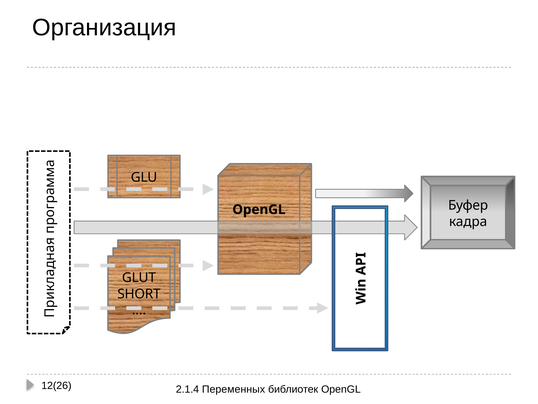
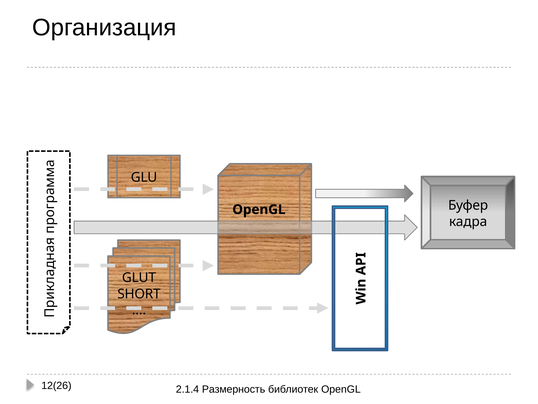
Переменных: Переменных -> Размерность (234, 389)
